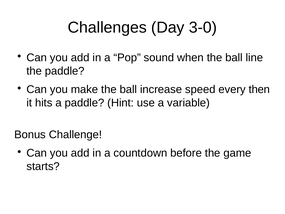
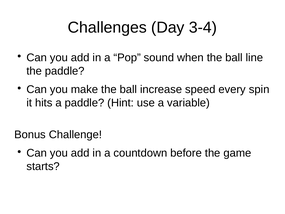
3-0: 3-0 -> 3-4 (203, 27)
then: then -> spin (259, 89)
